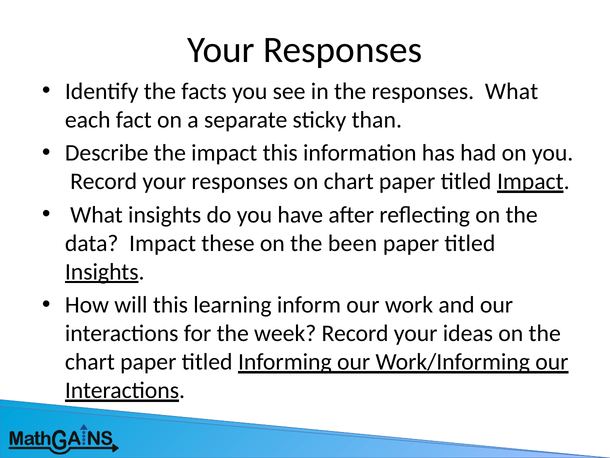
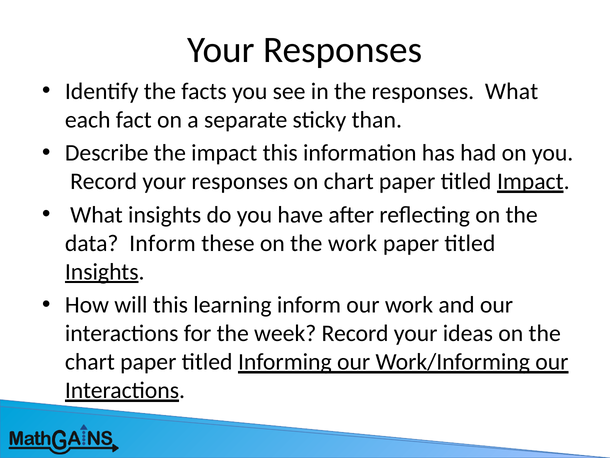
data Impact: Impact -> Inform (162, 243)
the been: been -> work (353, 243)
